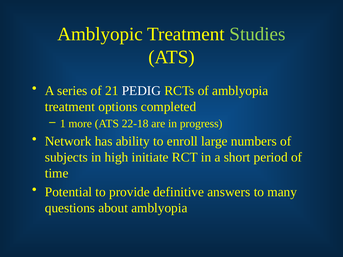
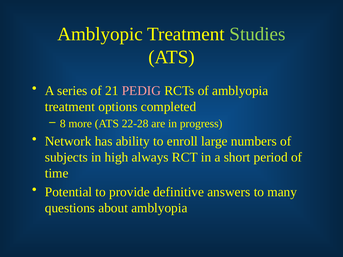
PEDIG colour: white -> pink (141, 91)
1: 1 -> 8 (63, 124)
22-18: 22-18 -> 22-28 (135, 124)
initiate: initiate -> always (150, 157)
